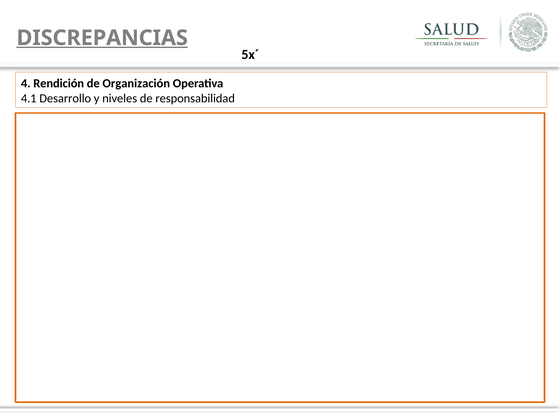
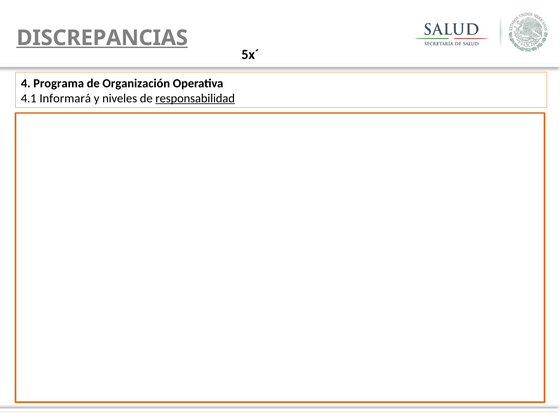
Rendición: Rendición -> Programa (59, 83)
Desarrollo: Desarrollo -> Informará (65, 98)
responsabilidad underline: none -> present (195, 98)
